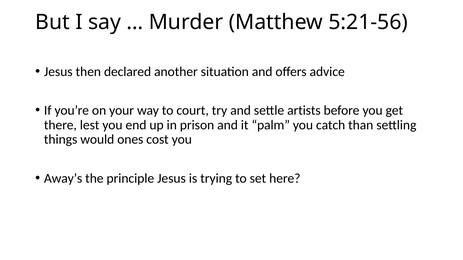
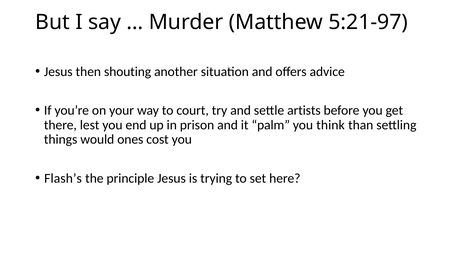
5:21-56: 5:21-56 -> 5:21-97 (368, 22)
declared: declared -> shouting (128, 72)
catch: catch -> think (331, 125)
Away’s: Away’s -> Flash’s (63, 179)
